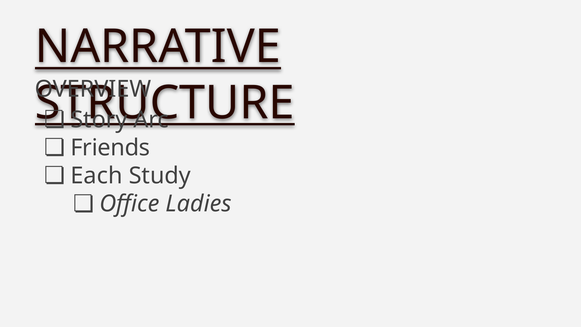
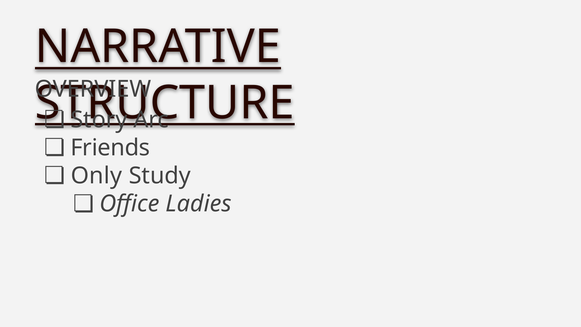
Each: Each -> Only (96, 176)
